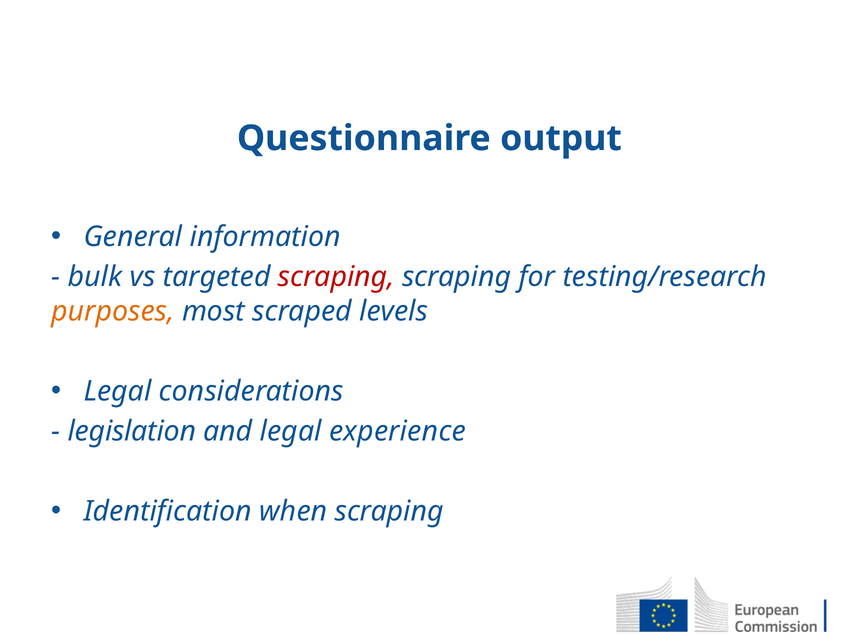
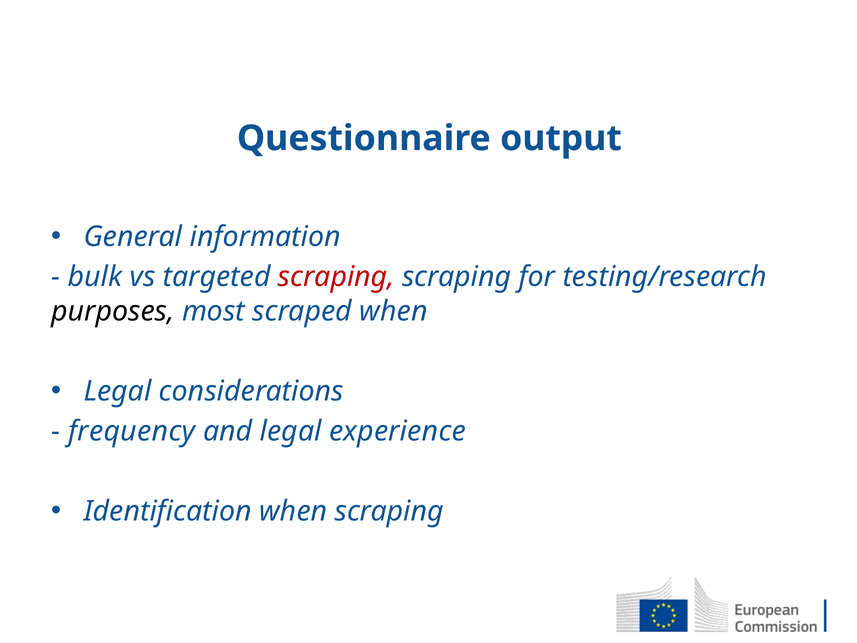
purposes colour: orange -> black (113, 311)
scraped levels: levels -> when (394, 311)
legislation: legislation -> frequency (132, 431)
